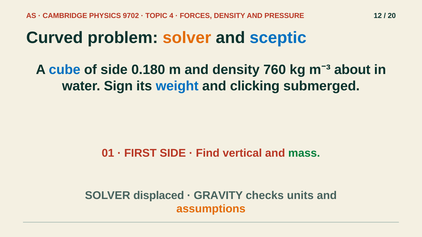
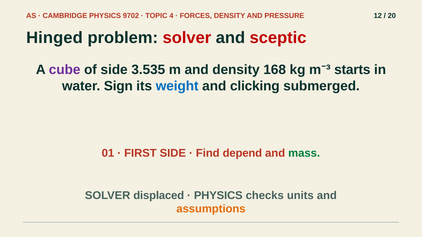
Curved: Curved -> Hinged (54, 38)
solver colour: orange -> red (187, 38)
sceptic colour: blue -> red (278, 38)
cube colour: blue -> purple (65, 70)
0.180: 0.180 -> 3.535 (148, 70)
760: 760 -> 168 (275, 70)
about: about -> starts (352, 70)
vertical: vertical -> depend (242, 153)
GRAVITY: GRAVITY -> PHYSICS (218, 196)
